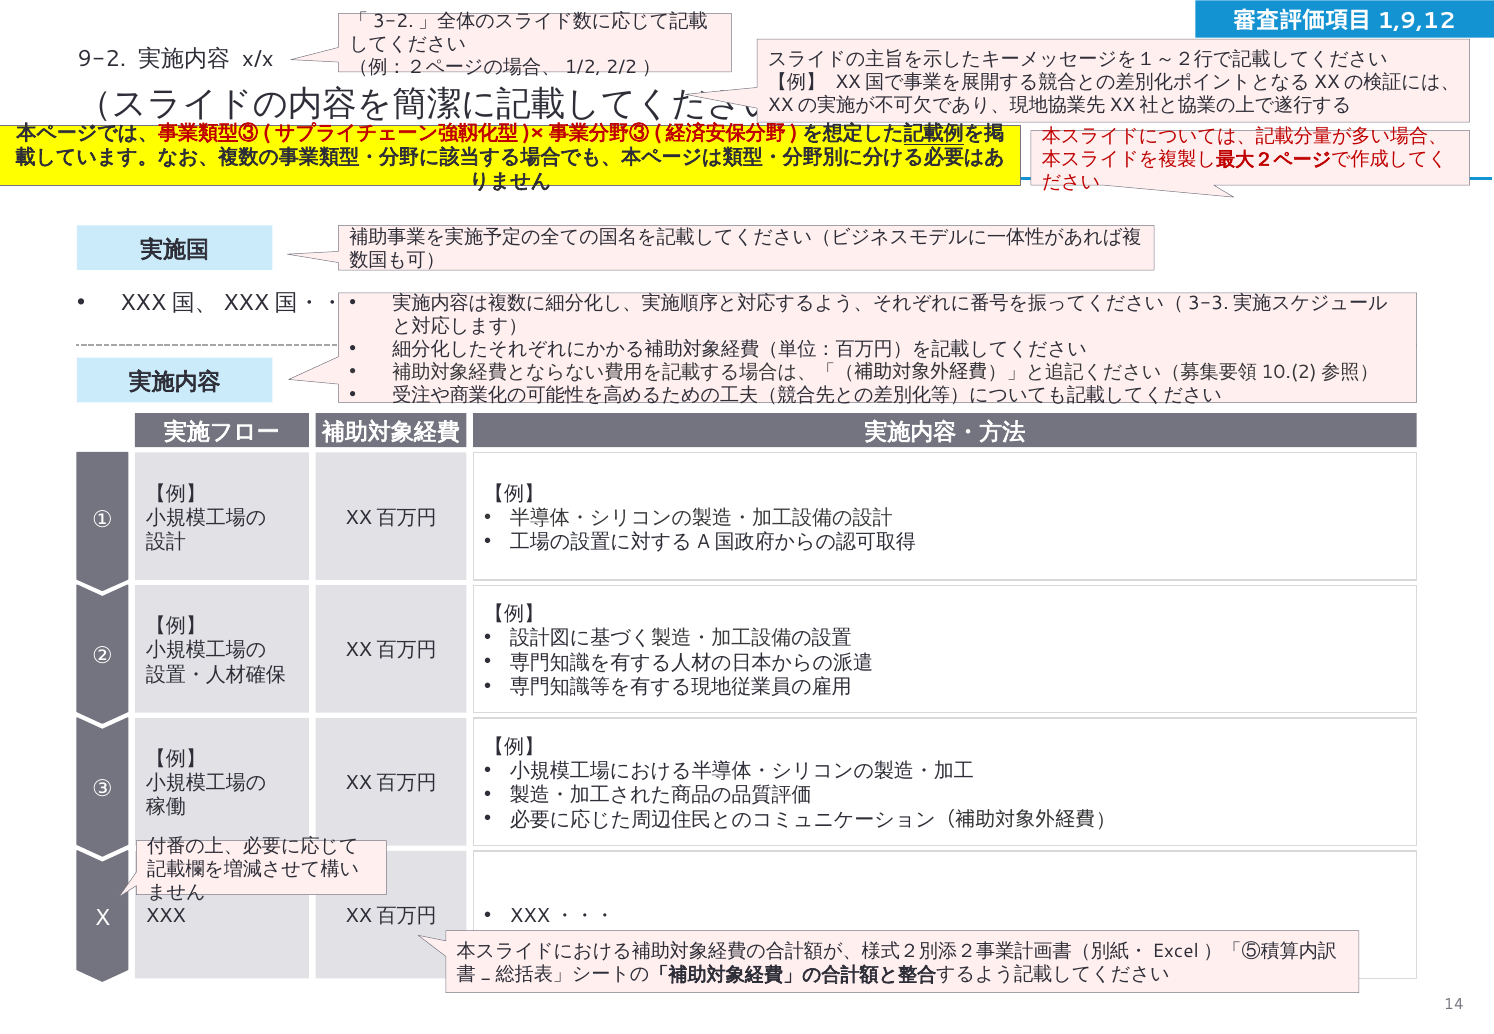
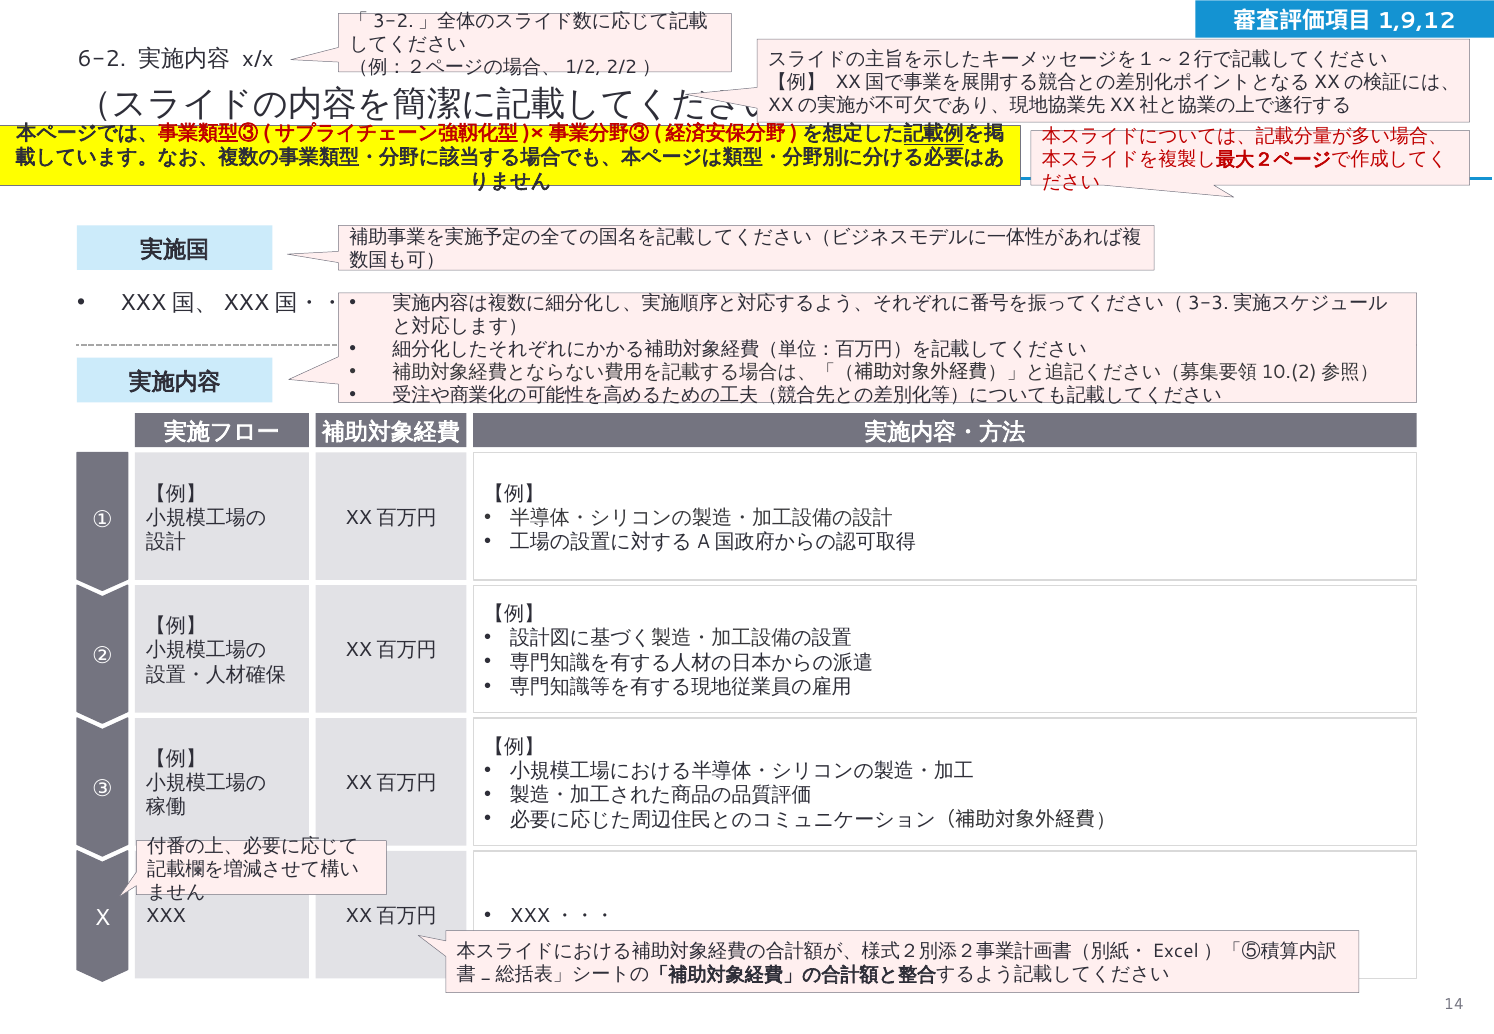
9-2: 9-2 -> 6-2 (102, 59)
